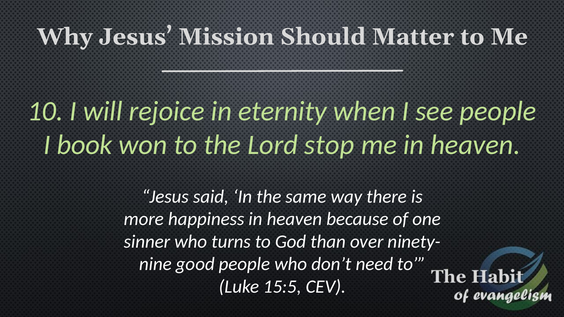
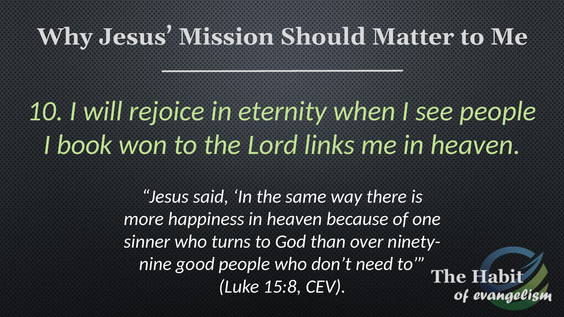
stop: stop -> links (330, 145)
15:5: 15:5 -> 15:8 (282, 287)
